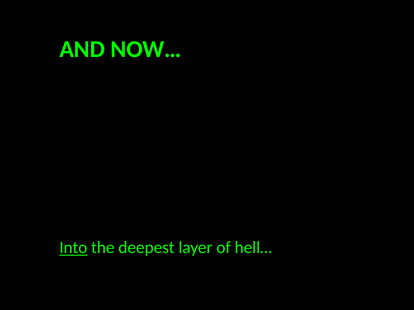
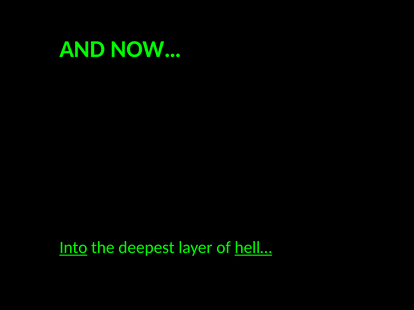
hell… underline: none -> present (253, 248)
